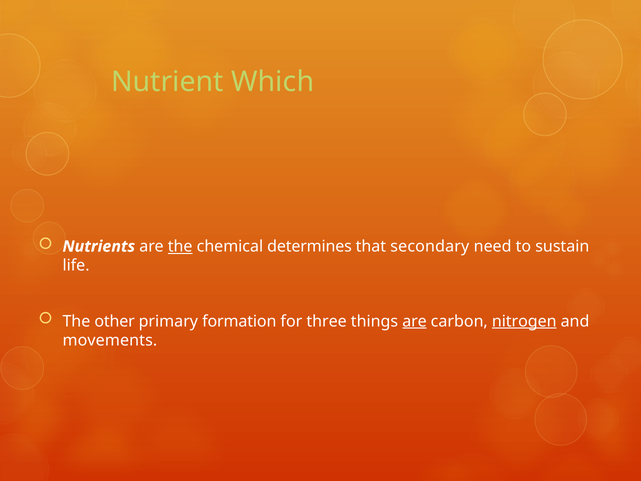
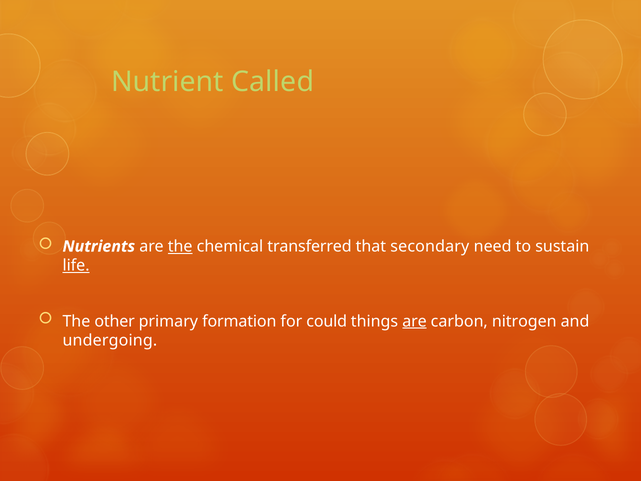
Which: Which -> Called (273, 82)
determines: determines -> transferred (309, 246)
life underline: none -> present (76, 266)
three: three -> could (327, 321)
nitrogen underline: present -> none (524, 321)
movements: movements -> undergoing (110, 340)
